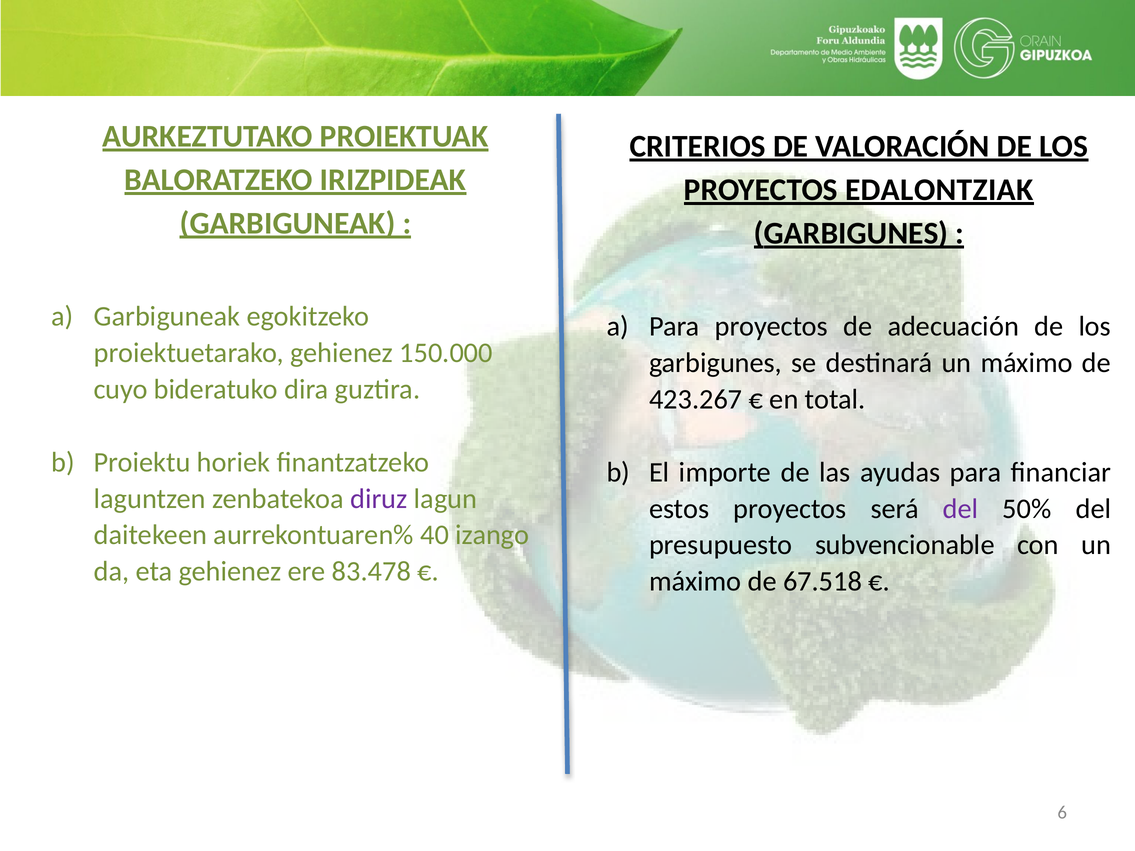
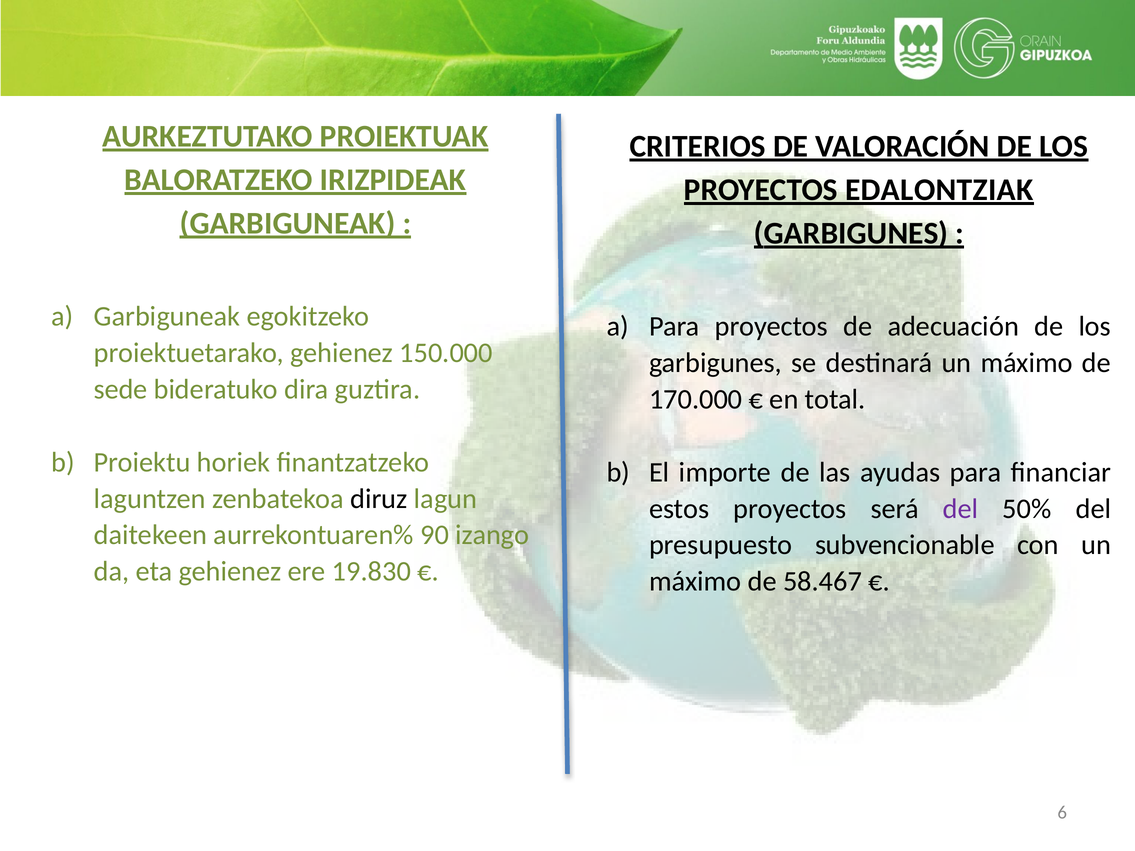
cuyo: cuyo -> sede (121, 390)
423.267: 423.267 -> 170.000 (696, 400)
diruz colour: purple -> black (379, 499)
40: 40 -> 90 (435, 535)
83.478: 83.478 -> 19.830 (371, 572)
67.518: 67.518 -> 58.467 (823, 582)
